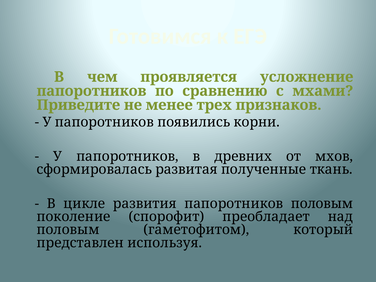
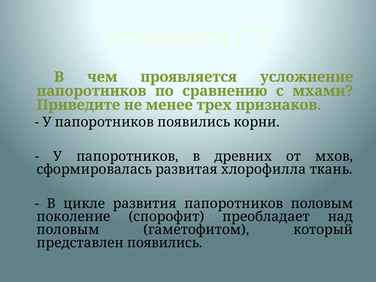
полученные: полученные -> хлорофилла (264, 169)
представлен используя: используя -> появились (165, 243)
